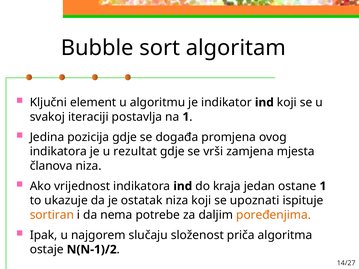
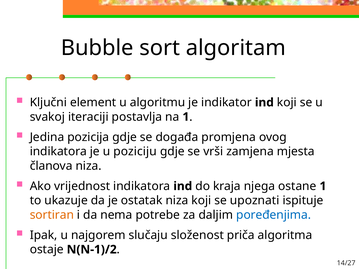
rezultat: rezultat -> poziciju (135, 152)
jedan: jedan -> njega (259, 186)
poređenjima colour: orange -> blue (274, 215)
